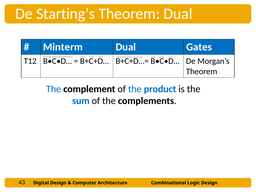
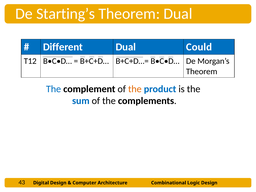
Minterm: Minterm -> Different (63, 47)
Gates: Gates -> Could (199, 47)
the colour: blue -> orange (135, 89)
